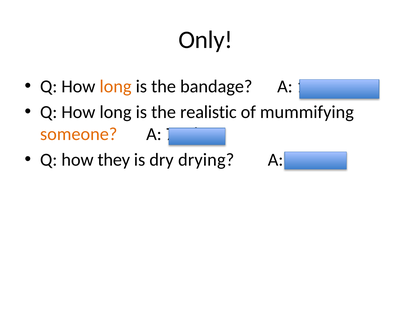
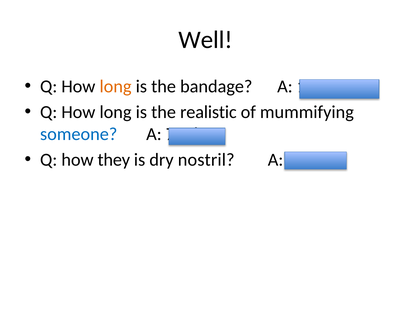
Only: Only -> Well (206, 40)
someone colour: orange -> blue (79, 134)
drying: drying -> nostril (206, 159)
